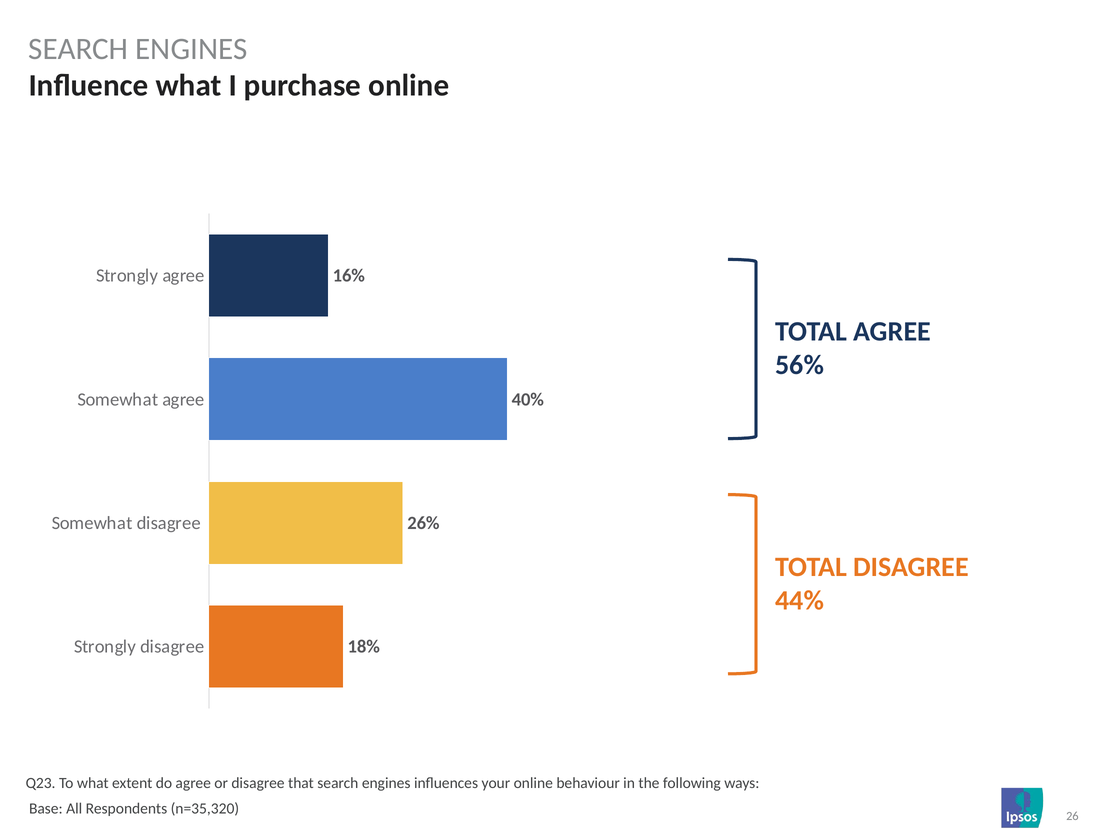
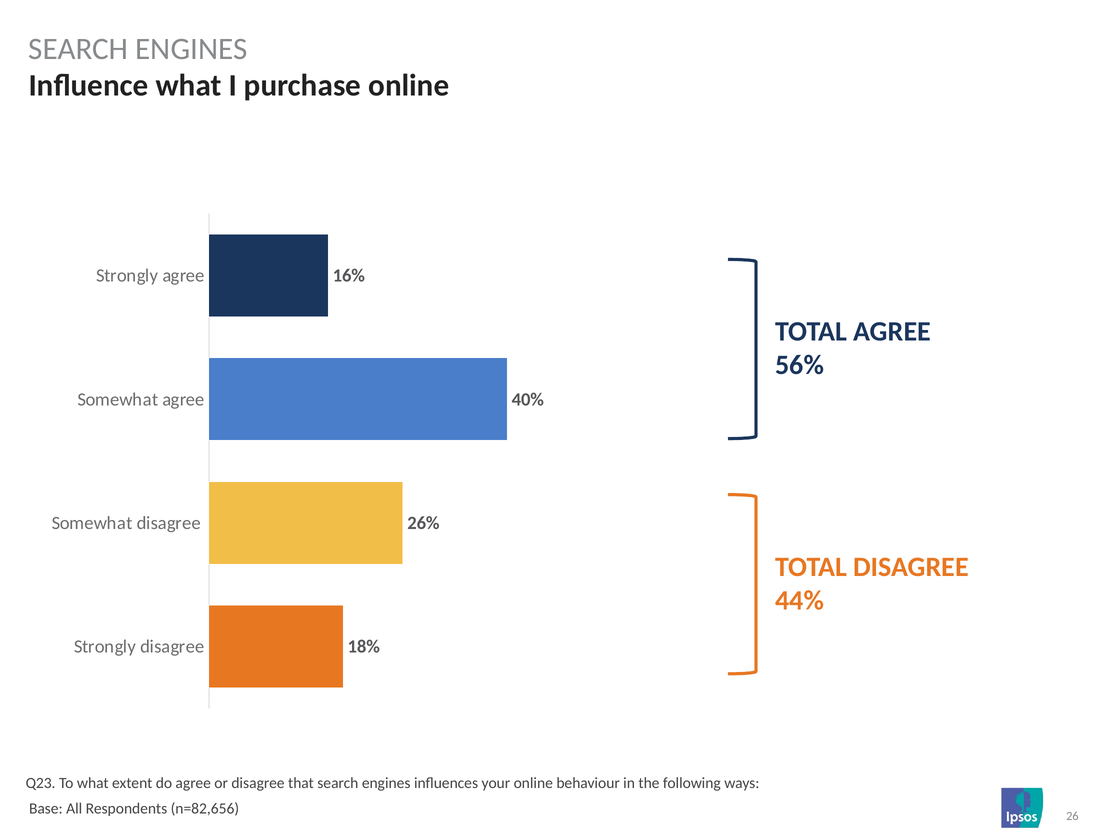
n=35,320: n=35,320 -> n=82,656 (205, 809)
